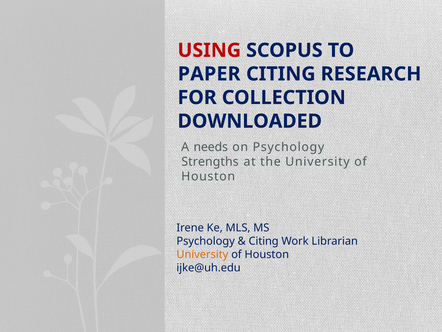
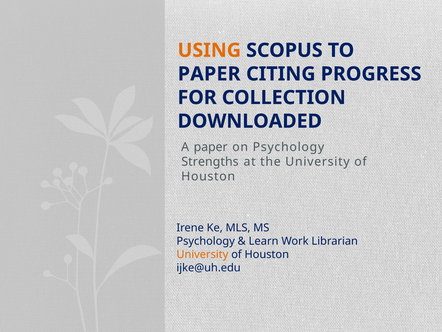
USING colour: red -> orange (209, 50)
RESEARCH: RESEARCH -> PROGRESS (371, 74)
A needs: needs -> paper (211, 147)
Citing: Citing -> Learn (264, 241)
